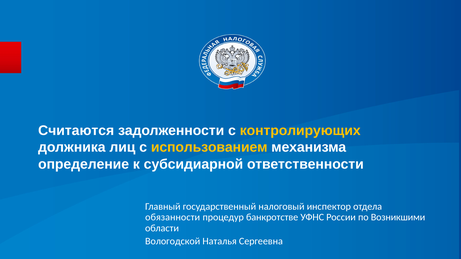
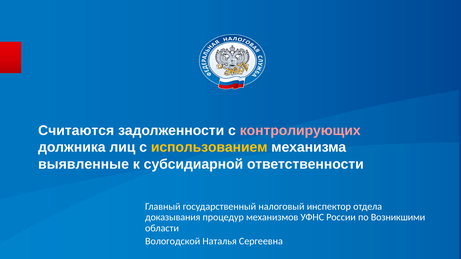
контролирующих colour: yellow -> pink (300, 131)
определение: определение -> выявленные (84, 164)
обязанности: обязанности -> доказывания (173, 218)
банкротстве: банкротстве -> механизмов (272, 218)
